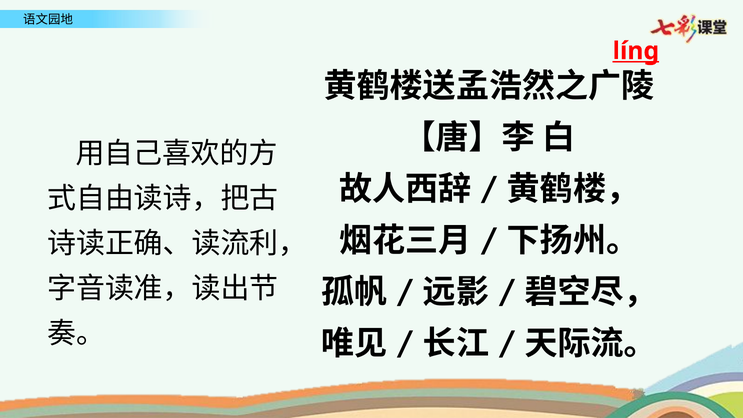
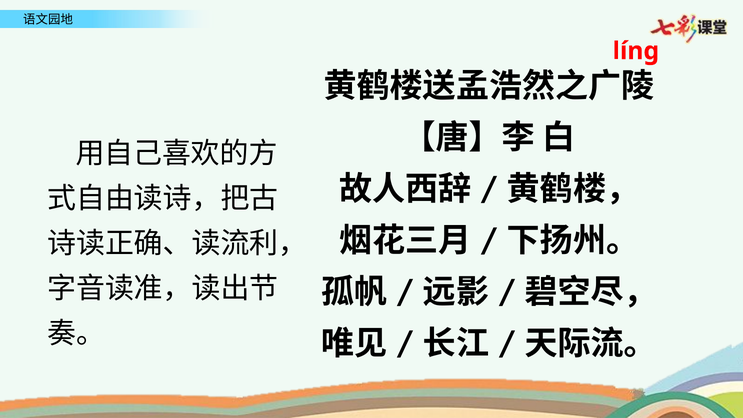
líng underline: present -> none (636, 51)
